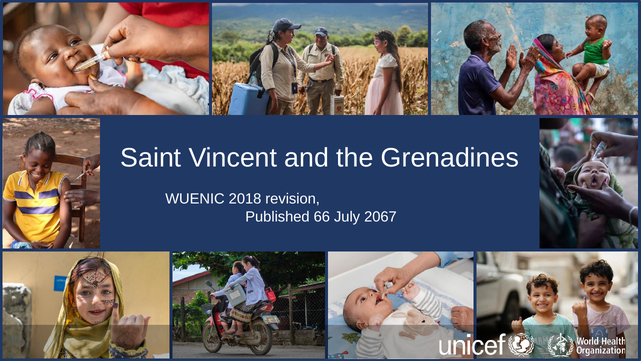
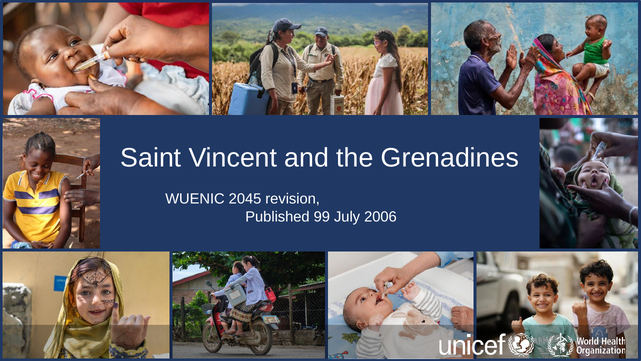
2018: 2018 -> 2045 (245, 199)
66: 66 -> 99 (322, 217)
2067: 2067 -> 2006 (380, 217)
